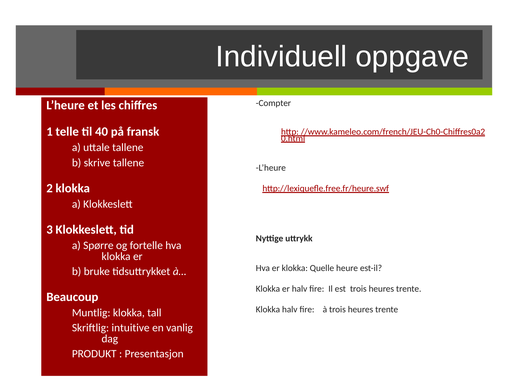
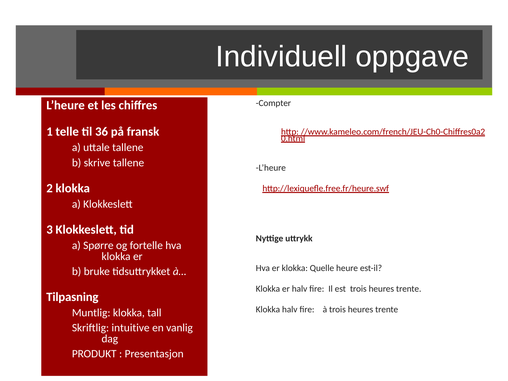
40: 40 -> 36 (102, 132)
Beaucoup: Beaucoup -> Tilpasning (72, 297)
